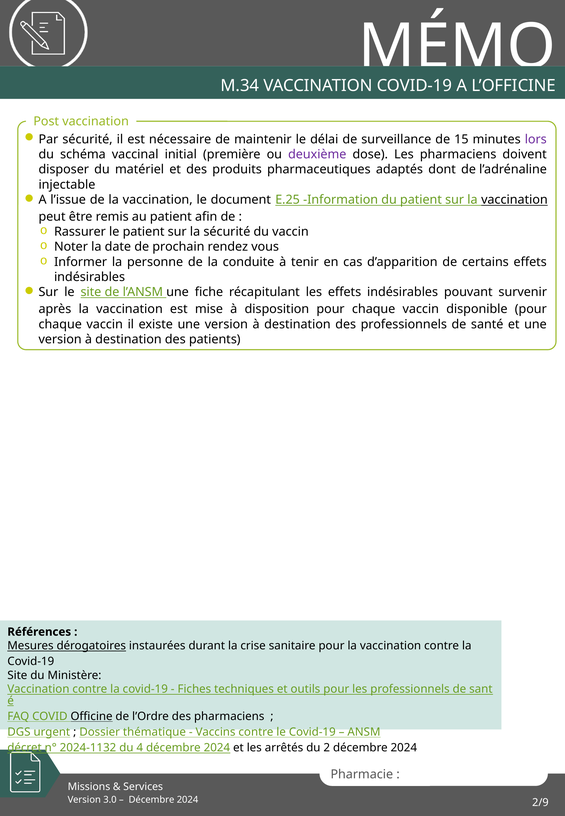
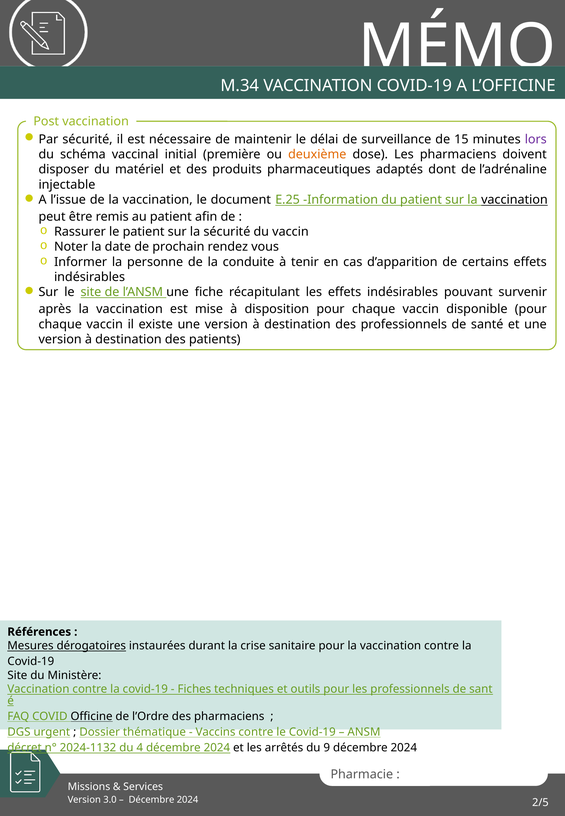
deuxième colour: purple -> orange (317, 154)
2: 2 -> 9 (327, 748)
2/9: 2/9 -> 2/5 (540, 803)
